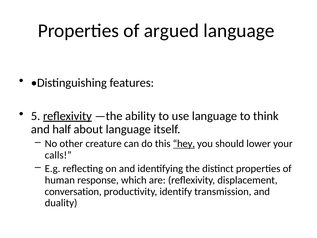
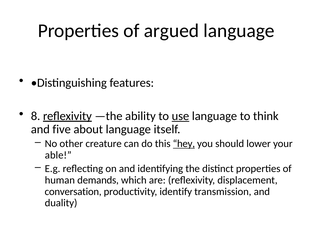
5: 5 -> 8 (36, 116)
use underline: none -> present (180, 116)
half: half -> five (62, 129)
calls: calls -> able (58, 155)
response: response -> demands (98, 180)
